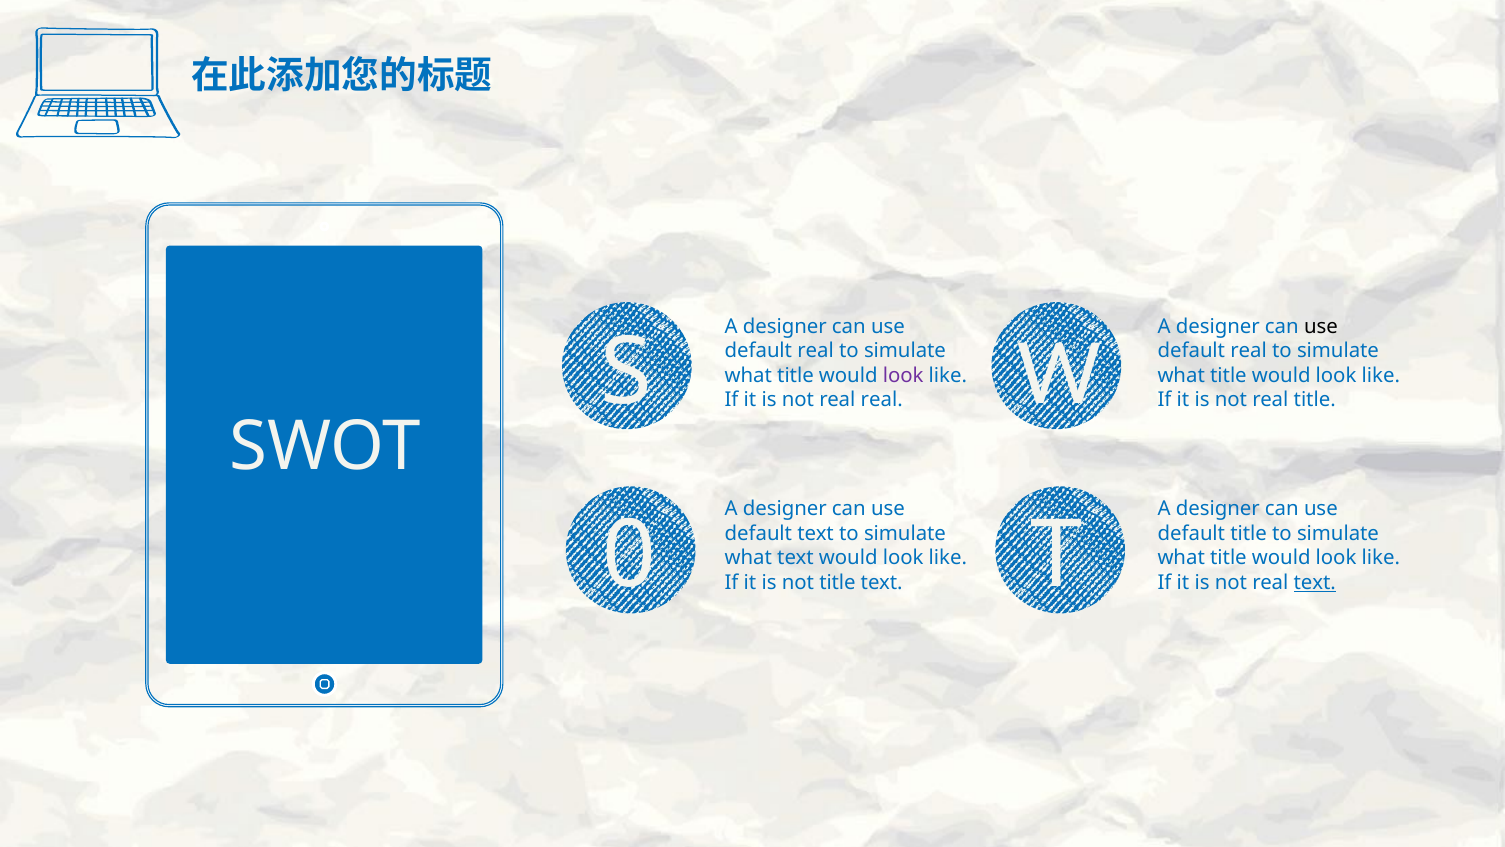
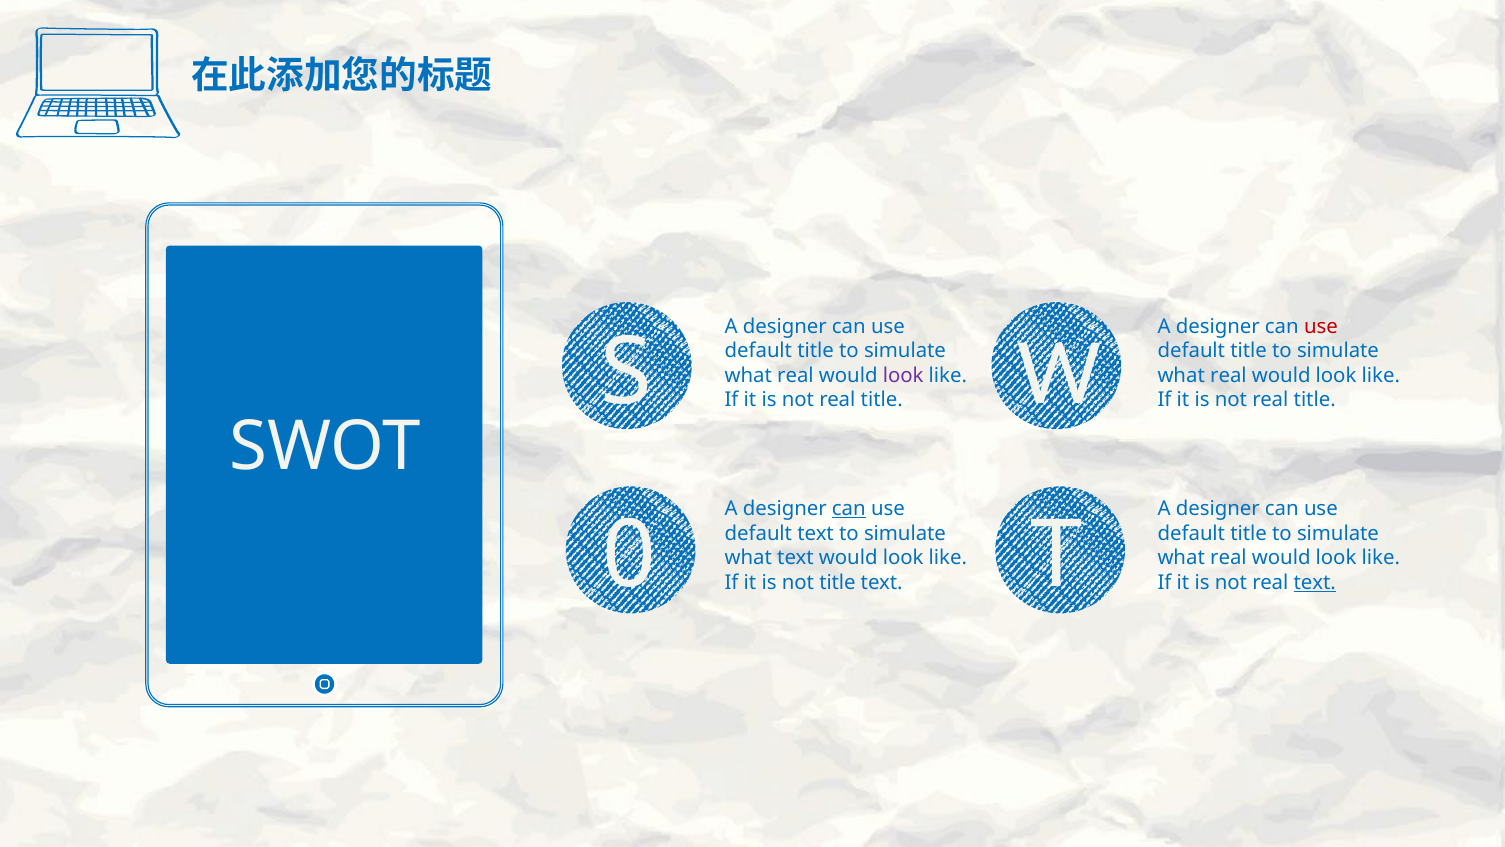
use colour: black -> red (1321, 326)
real: real -> title (816, 351)
real: real -> title (1249, 351)
title: title -> real (795, 375)
title: title -> real (1228, 375)
real: real -> title (882, 400)
can underline: none -> present (849, 509)
title: title -> real (1228, 558)
